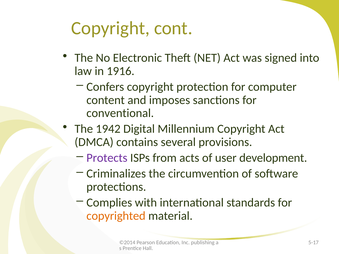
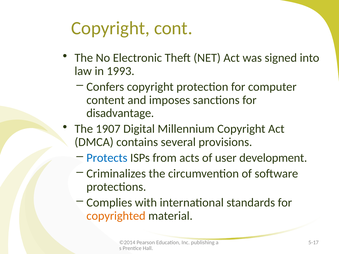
1916: 1916 -> 1993 (121, 71)
conventional: conventional -> disadvantage (120, 113)
1942: 1942 -> 1907 (108, 129)
Protects colour: purple -> blue (107, 158)
